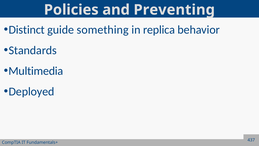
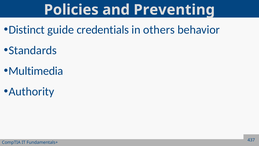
something: something -> credentials (103, 30)
replica: replica -> others (159, 30)
Deployed: Deployed -> Authority (32, 91)
